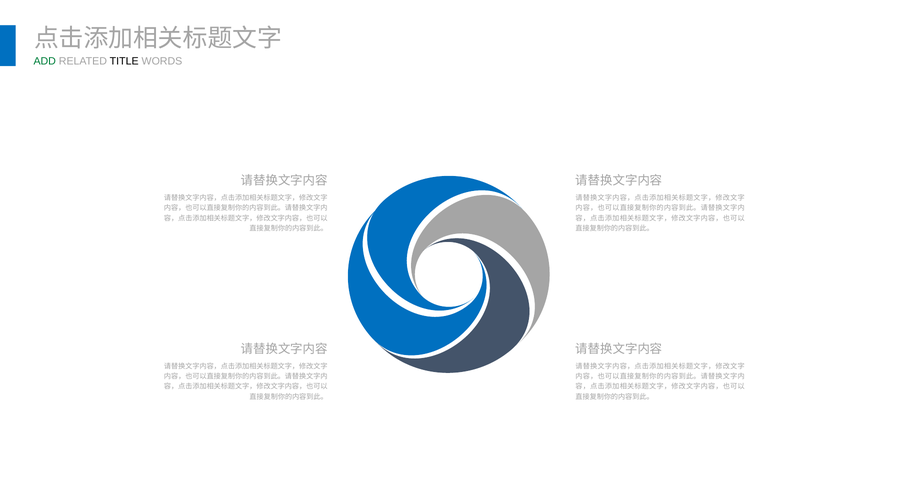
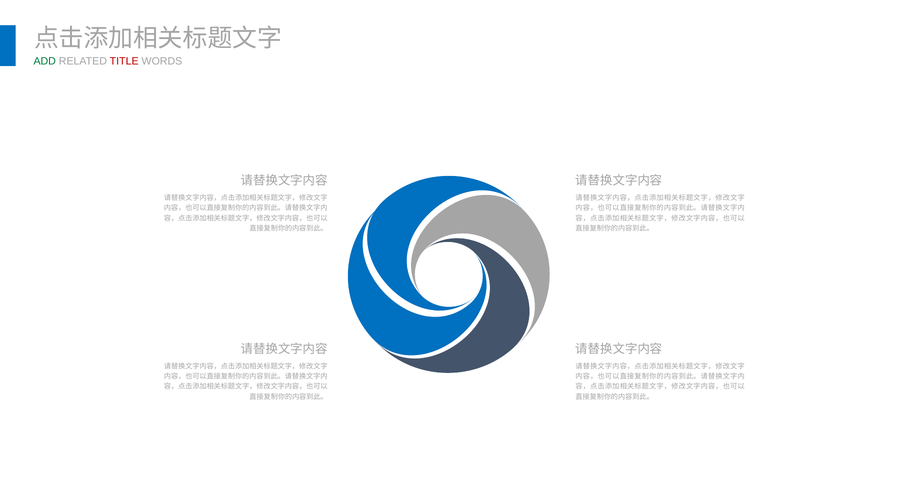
TITLE colour: black -> red (124, 61)
